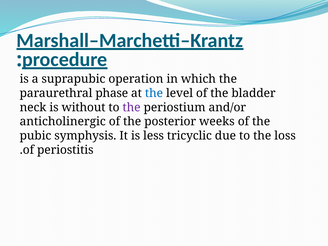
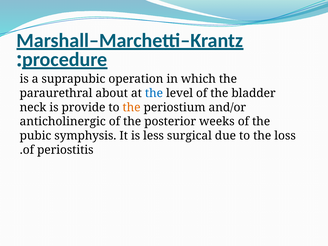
phase: phase -> about (112, 93)
without: without -> provide (84, 107)
the colour: purple -> orange (132, 107)
tricyclic: tricyclic -> surgical (189, 136)
